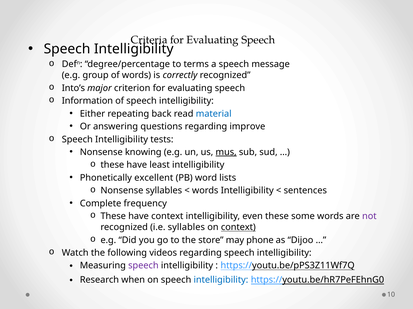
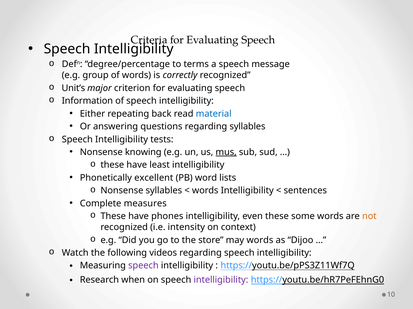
Into’s: Into’s -> Unit’s (73, 88)
regarding improve: improve -> syllables (247, 127)
frequency: frequency -> measures (145, 204)
have context: context -> phones (167, 217)
not colour: purple -> orange (369, 217)
i.e syllables: syllables -> intensity (186, 228)
context underline: present -> none (238, 228)
may phone: phone -> words (260, 241)
intelligibility colour: blue -> purple (221, 281)
